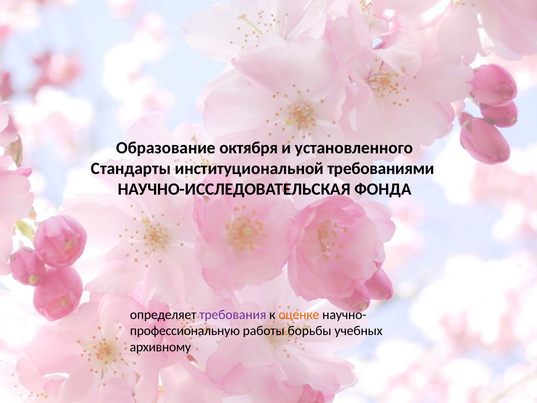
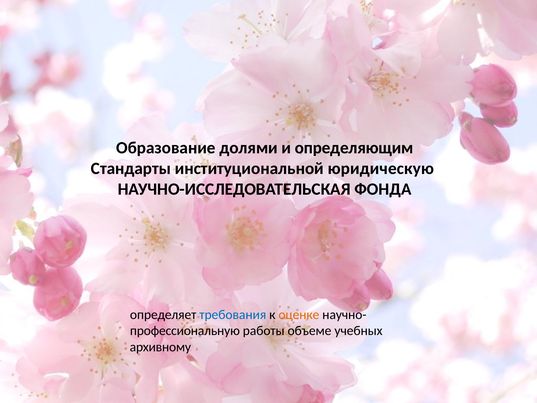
октября: октября -> долями (249, 148)
установленного: установленного -> определяющим (354, 148)
требованиями: требованиями -> юридическую (381, 168)
требования colour: purple -> blue (233, 314)
борьбы: борьбы -> объеме (309, 331)
